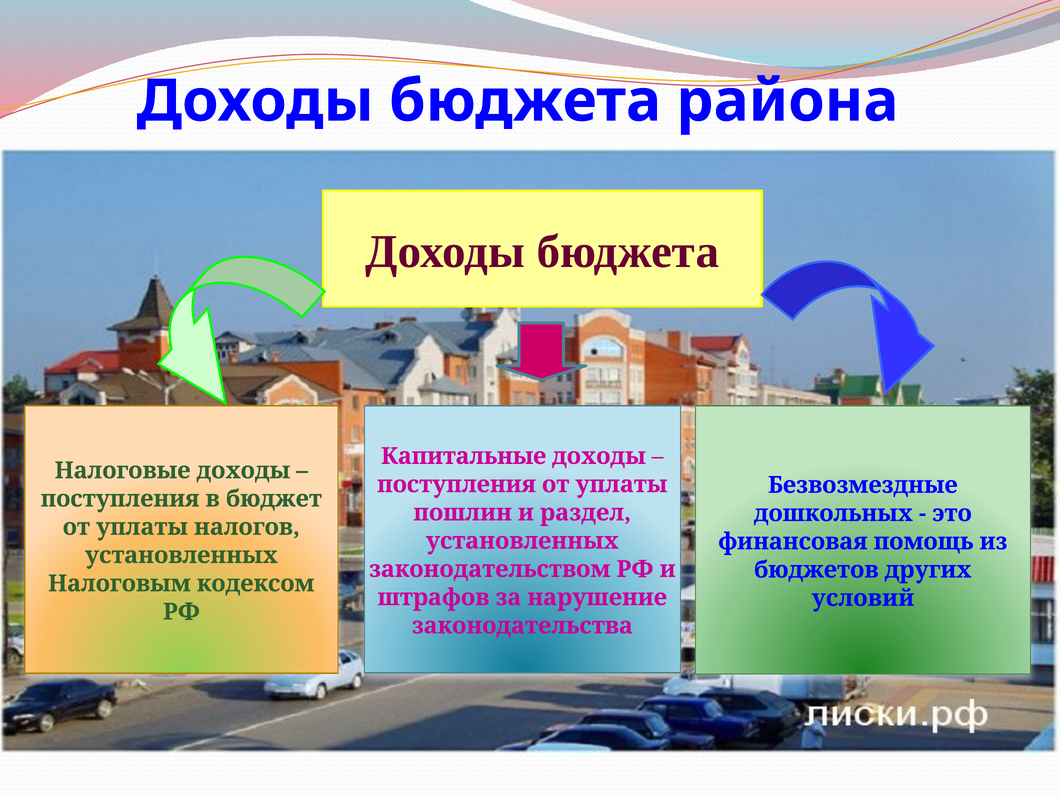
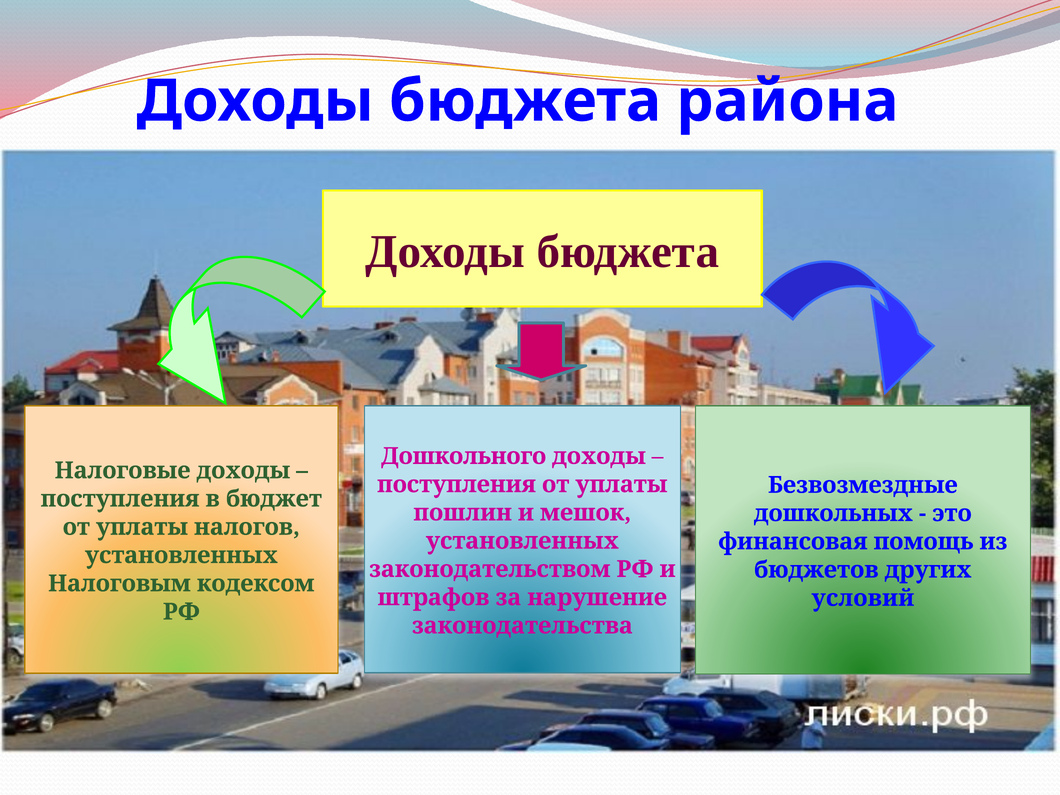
Капитальные: Капитальные -> Дошкольного (464, 456)
раздел: раздел -> мешок (586, 513)
